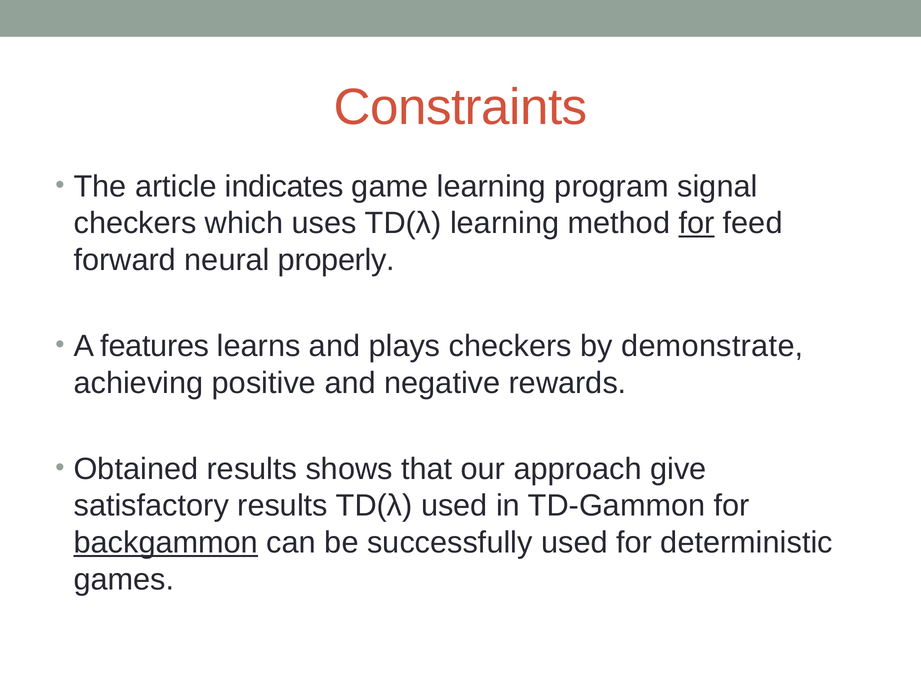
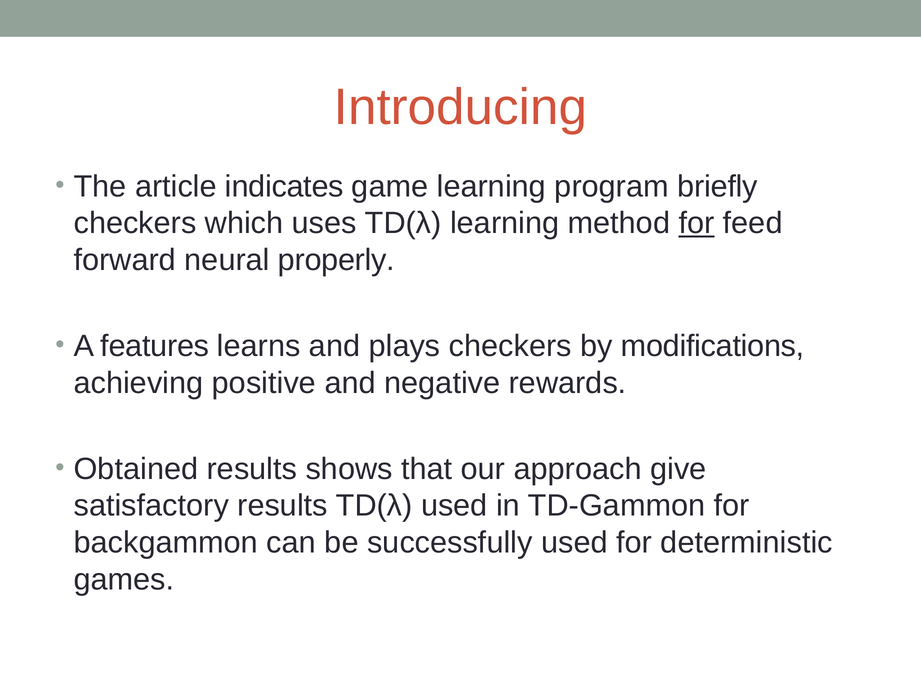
Constraints: Constraints -> Introducing (460, 107)
signal: signal -> briefly (718, 186)
demonstrate: demonstrate -> modifications (713, 346)
backgammon underline: present -> none (166, 542)
